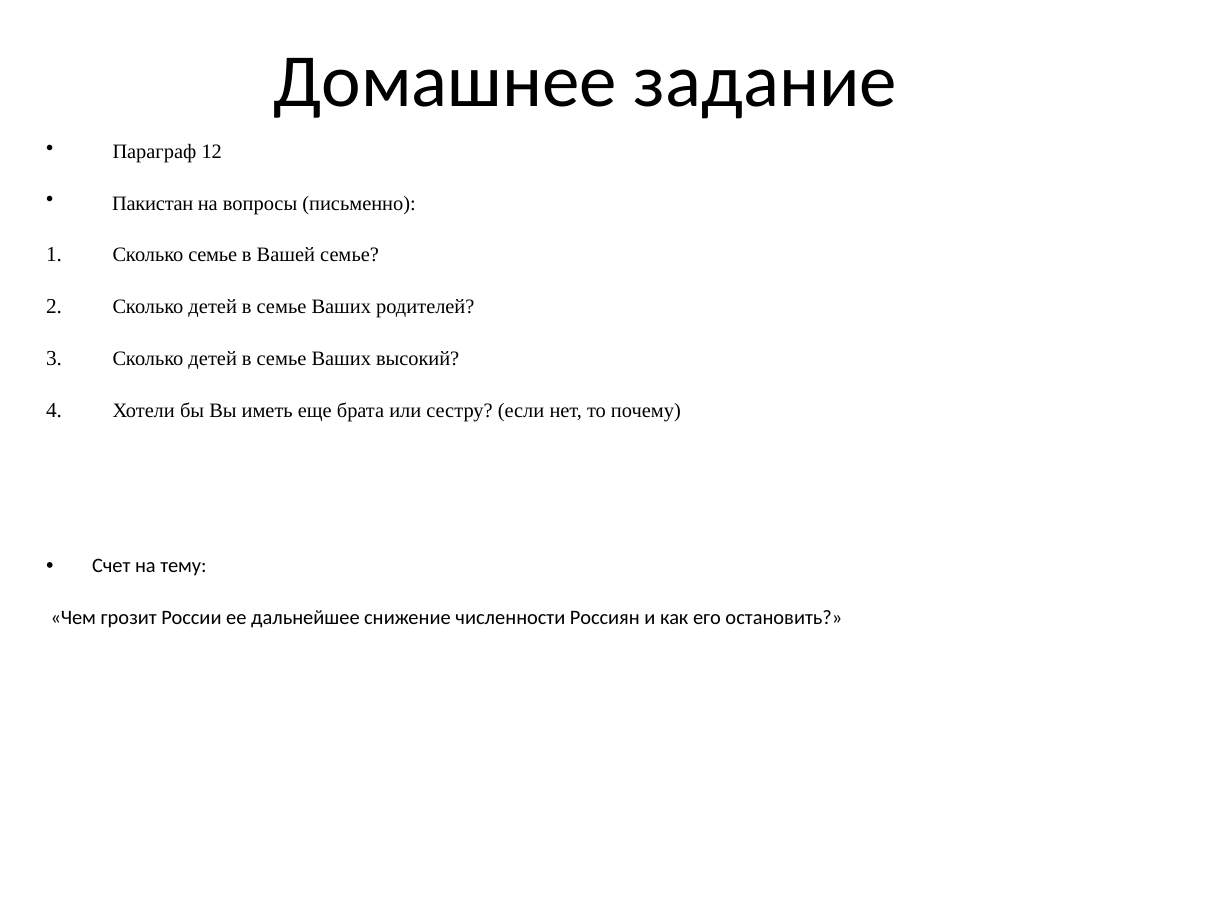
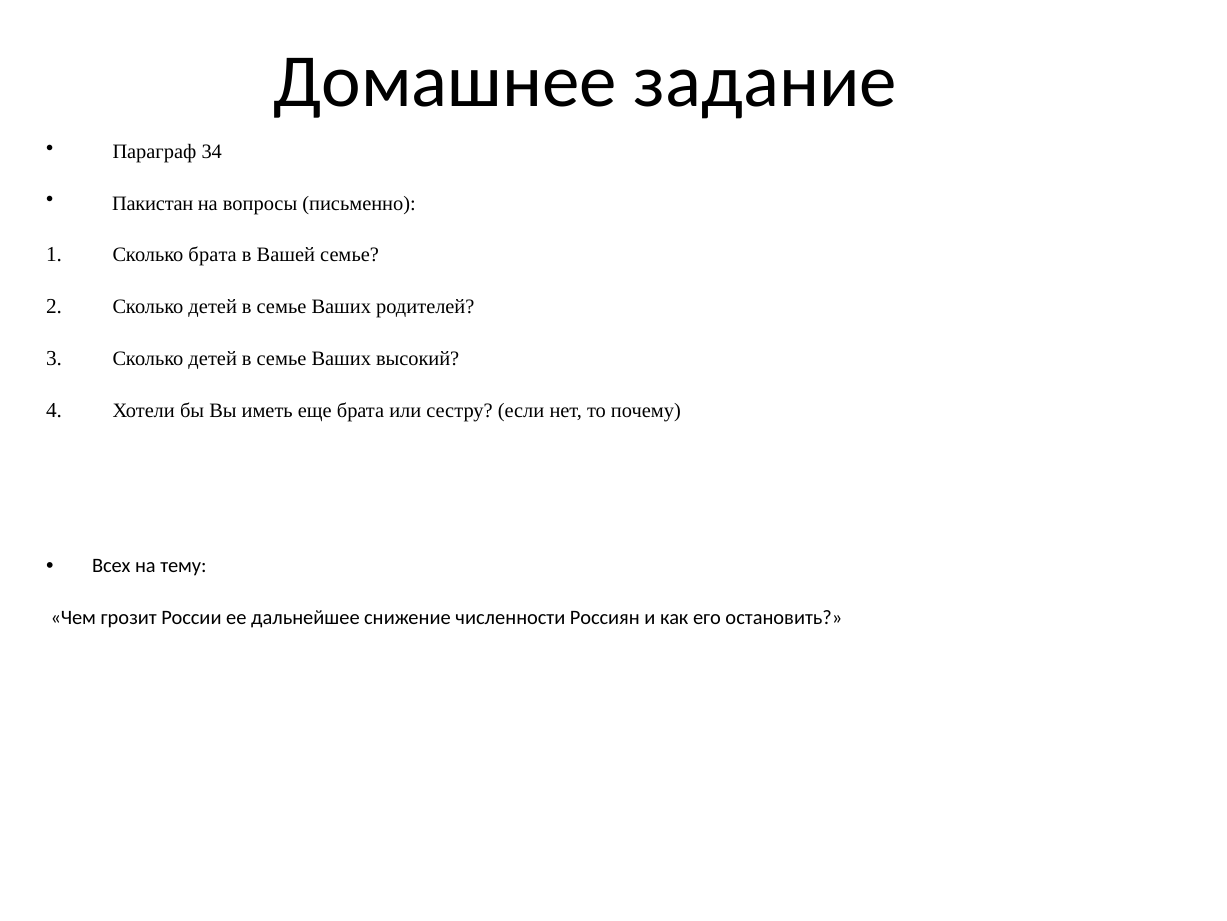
12: 12 -> 34 (212, 151)
Сколько семье: семье -> брата (213, 255)
Счет: Счет -> Всех (111, 566)
